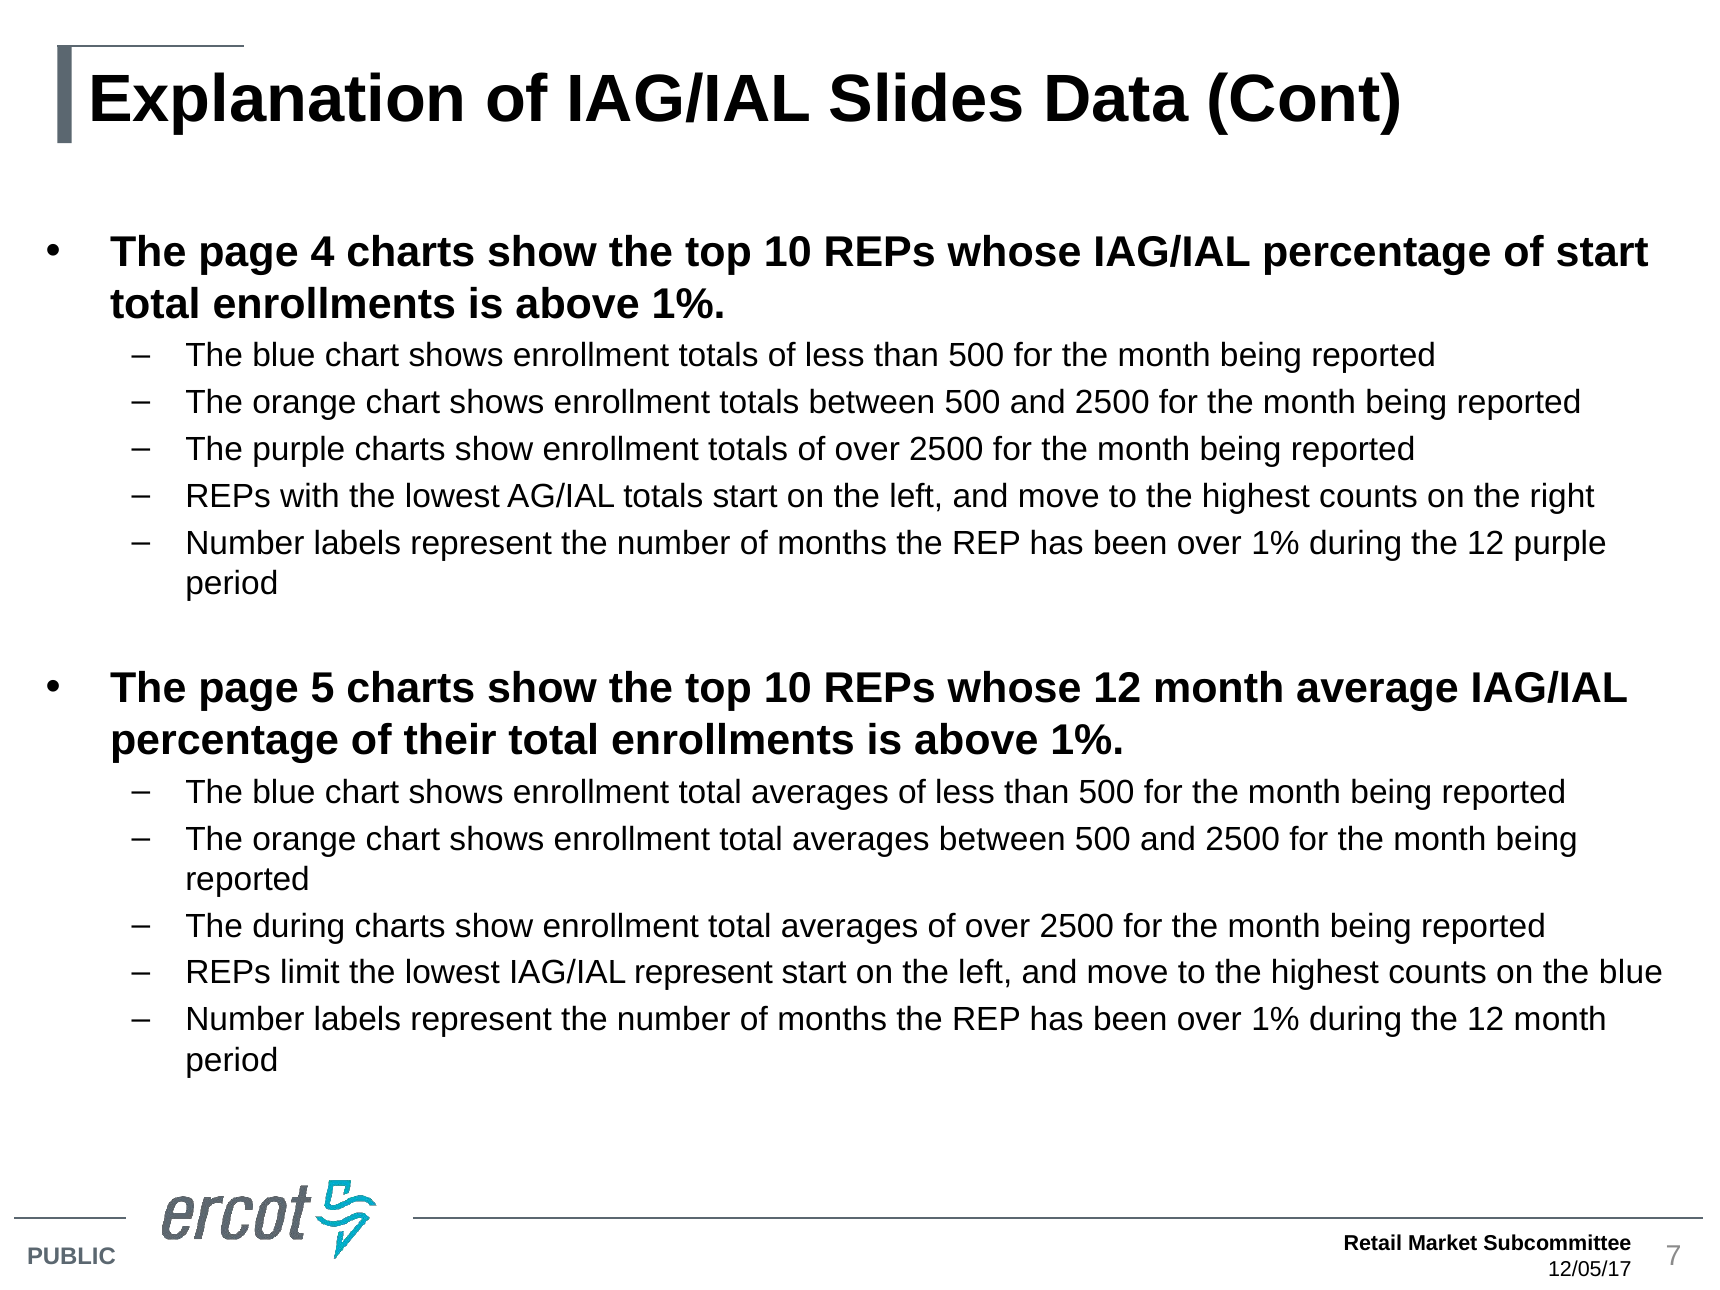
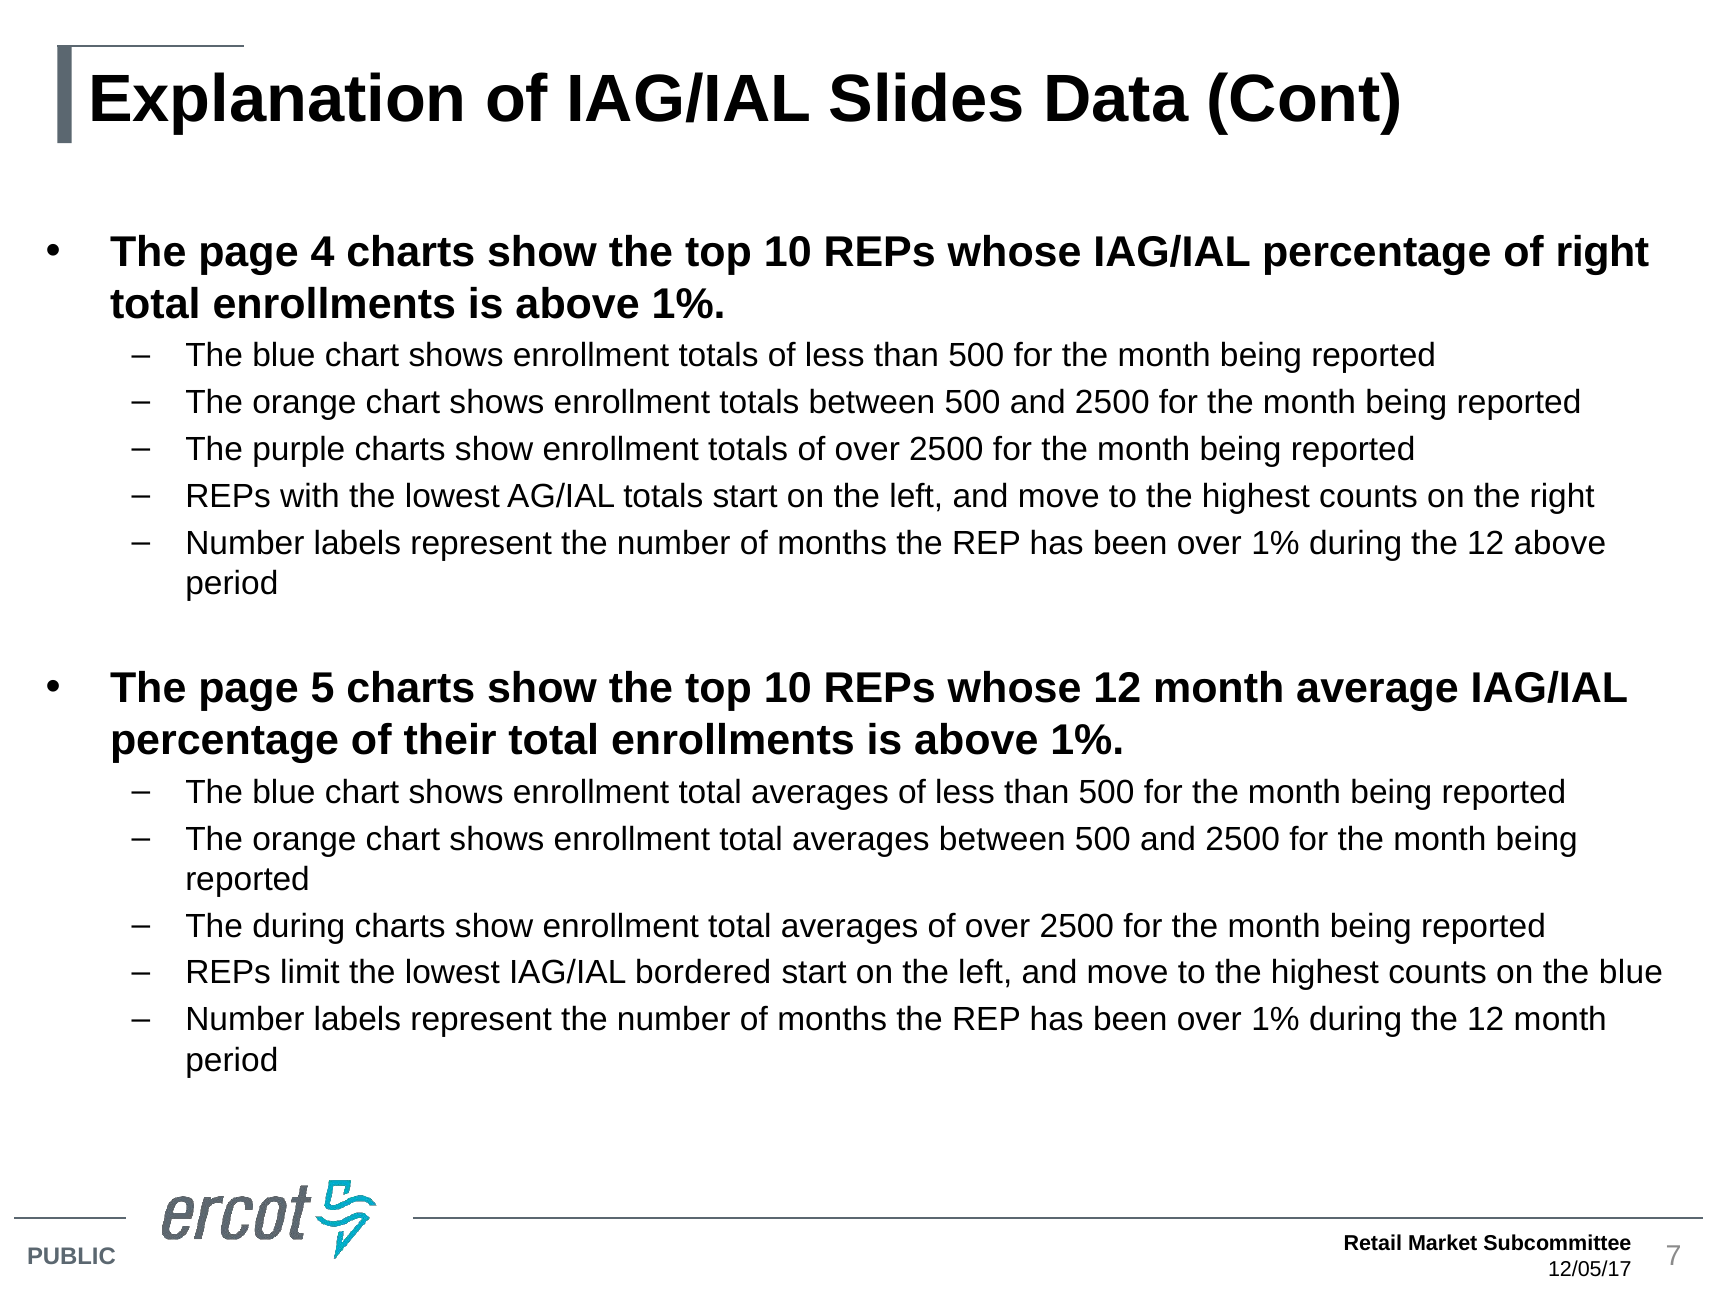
of start: start -> right (1602, 252)
12 purple: purple -> above (1560, 543)
IAG/IAL represent: represent -> bordered (703, 973)
